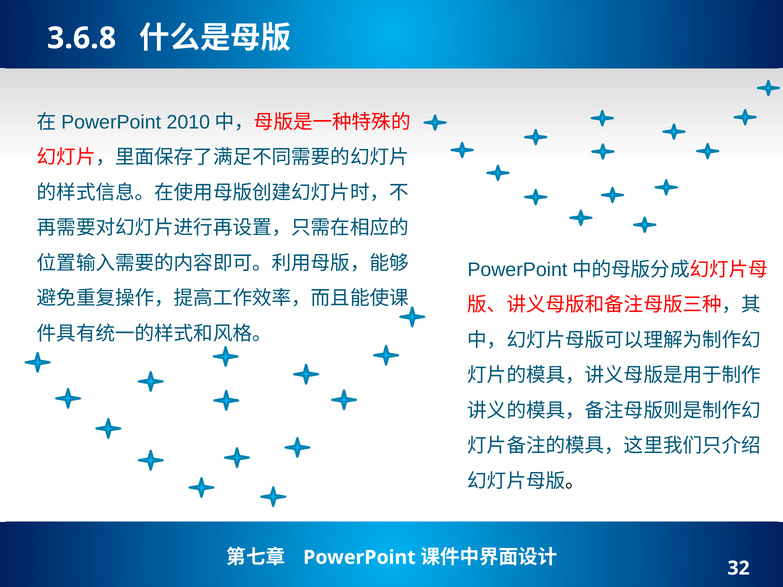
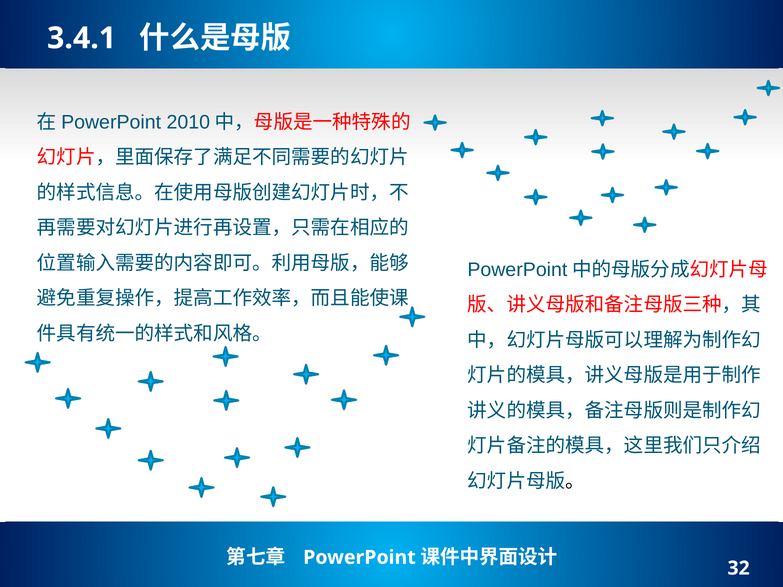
3.6.8: 3.6.8 -> 3.4.1 (82, 38)
